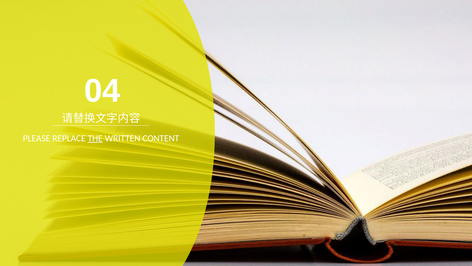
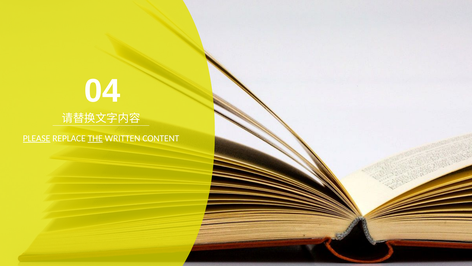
PLEASE underline: none -> present (37, 138)
